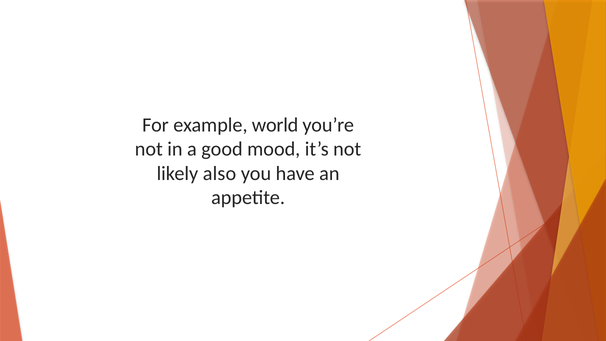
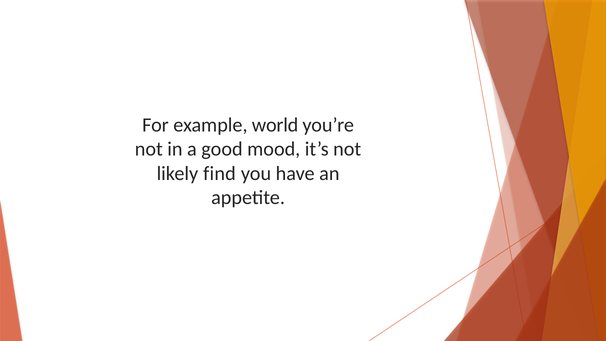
also: also -> find (220, 173)
